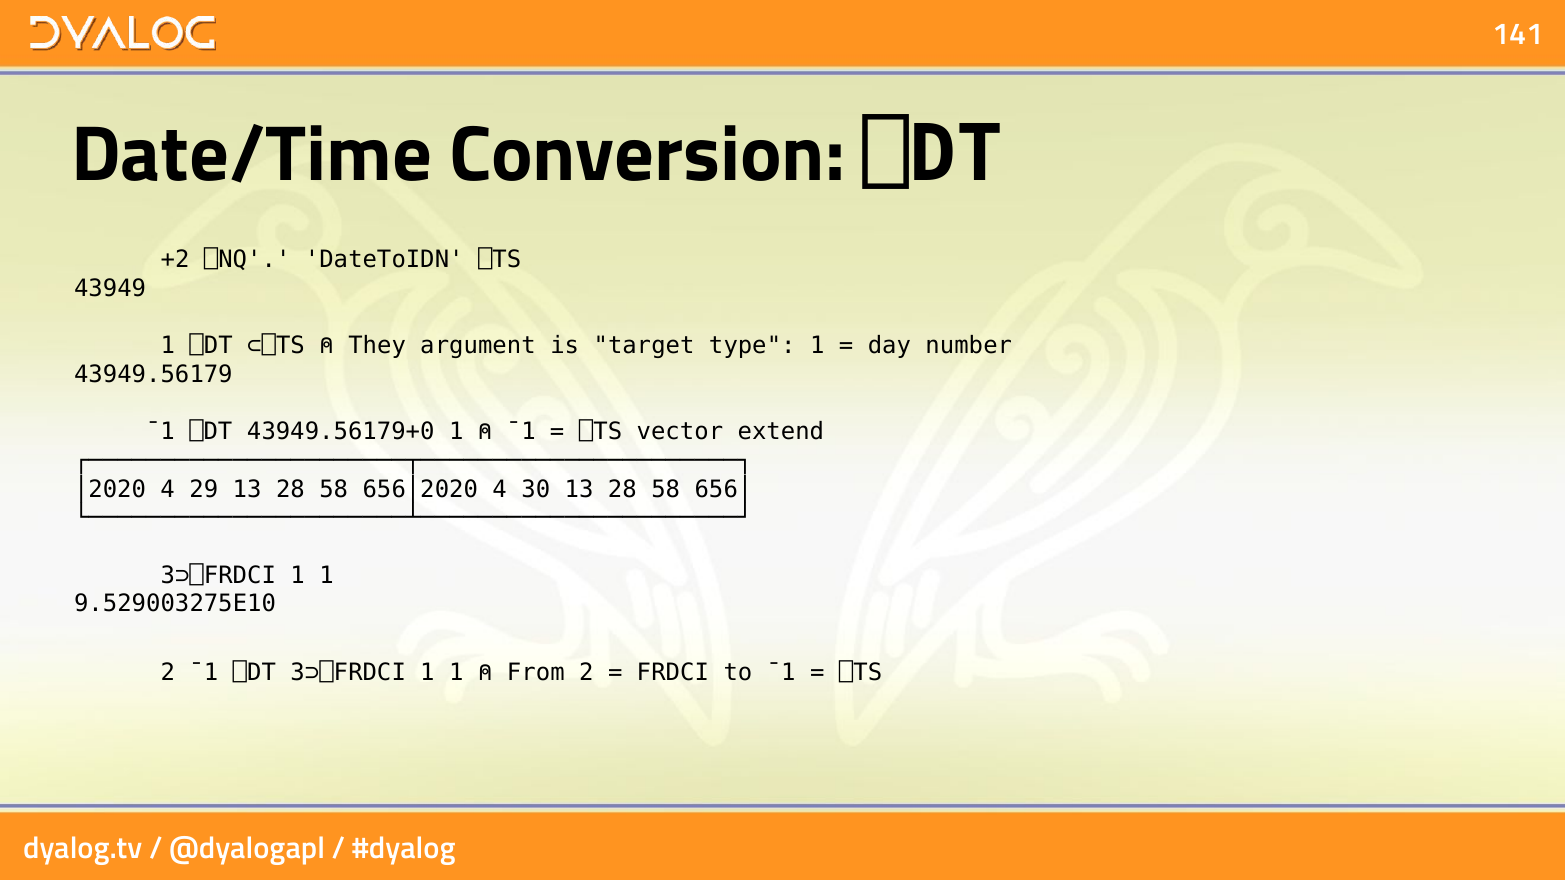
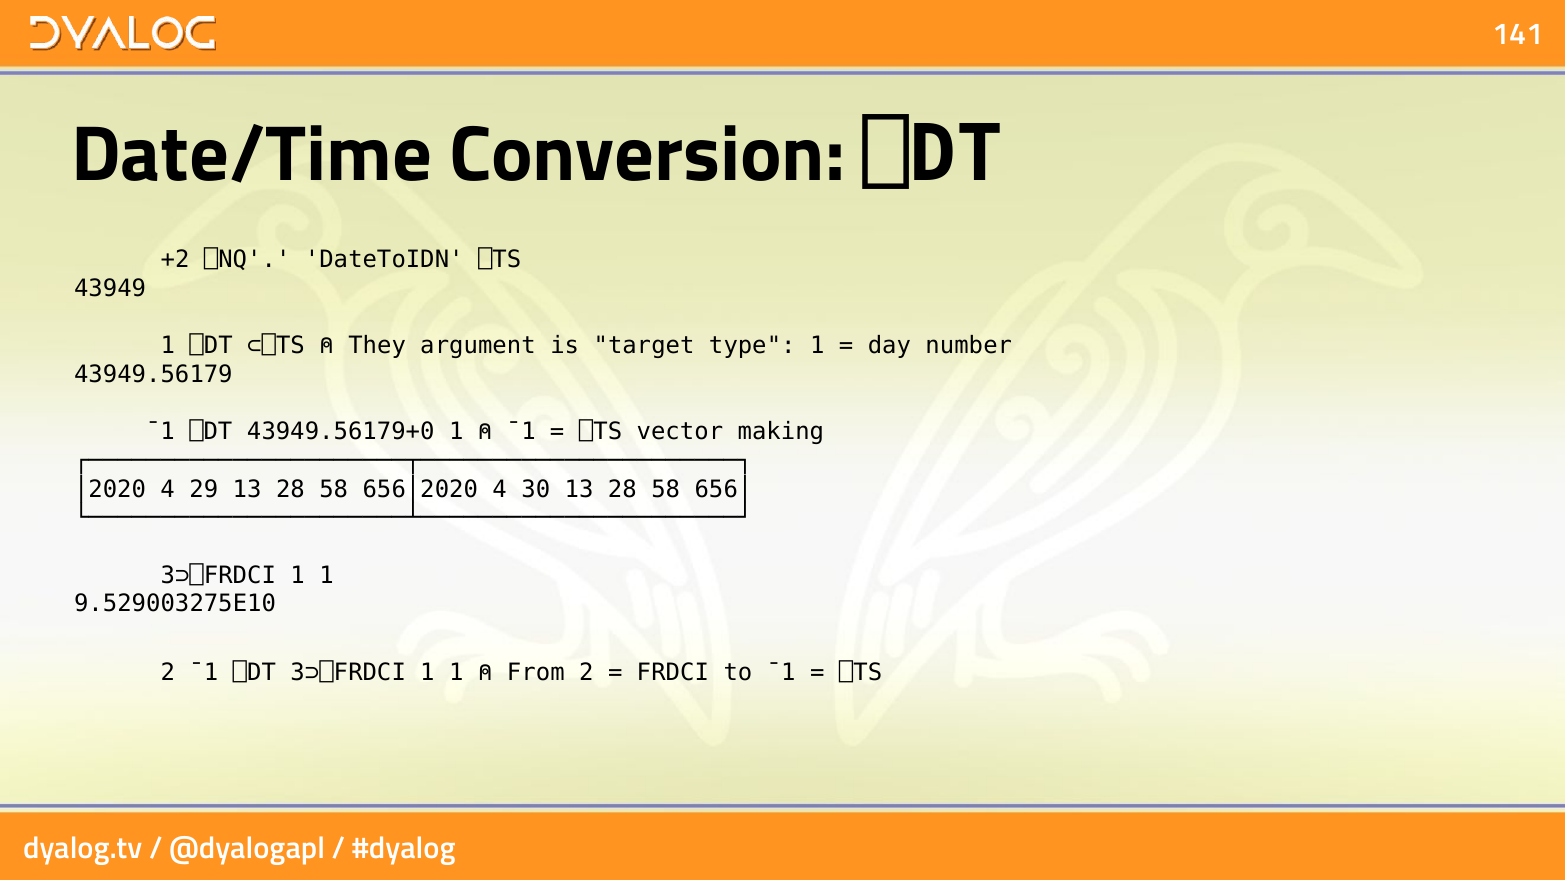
extend: extend -> making (781, 432)
